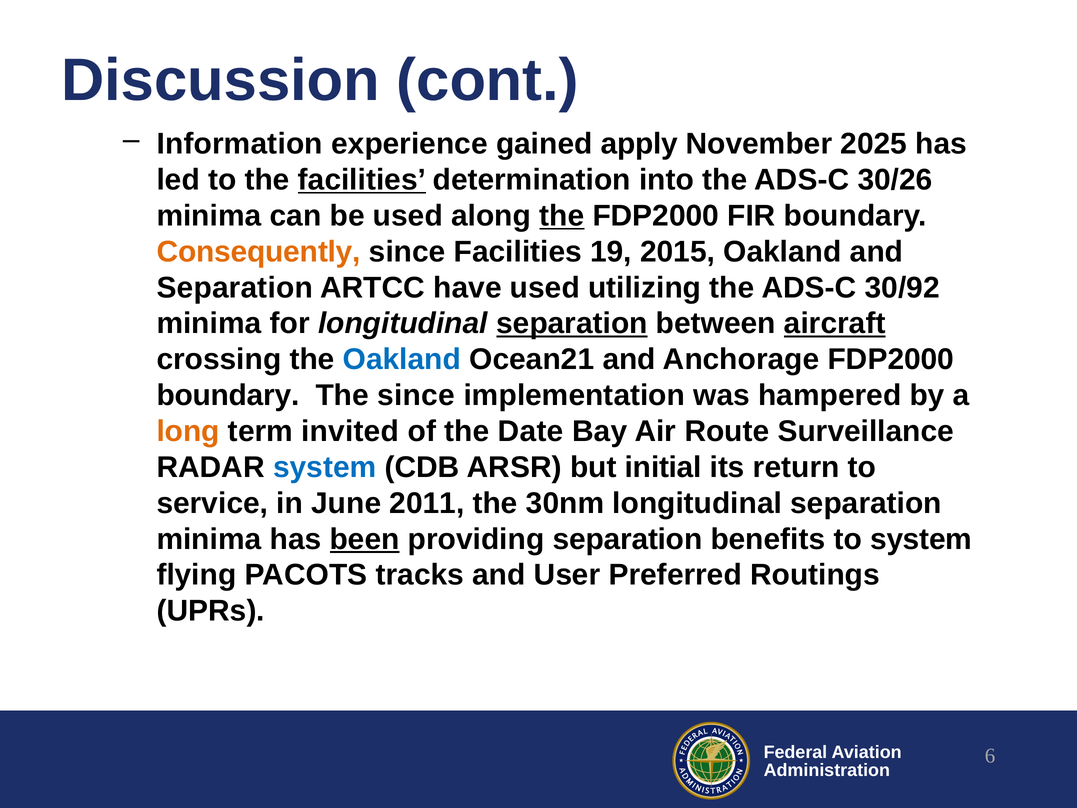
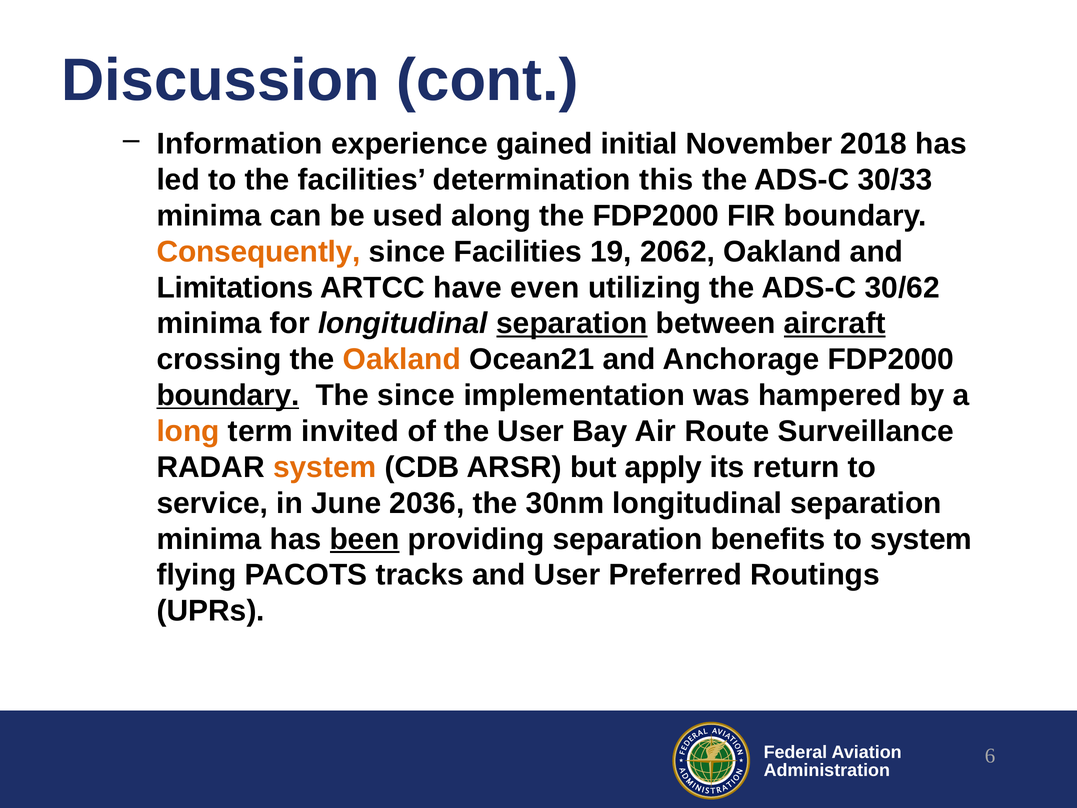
apply: apply -> initial (639, 144)
2025: 2025 -> 2018 (874, 144)
facilities underline: present -> none (362, 180)
into: into -> this (666, 180)
30/26: 30/26 -> 30/33 (895, 180)
the underline: present -> none (562, 216)
2015: 2015 -> 2062 (678, 252)
Separation: Separation -> Limitations (235, 288)
have used: used -> even (545, 288)
30/92: 30/92 -> 30/62 (902, 288)
Oakland colour: blue -> orange (402, 359)
boundary underline: none -> present (228, 395)
the Date: Date -> User (531, 431)
system colour: blue -> orange (325, 467)
initial: initial -> apply (663, 467)
2011: 2011 -> 2036 (427, 503)
